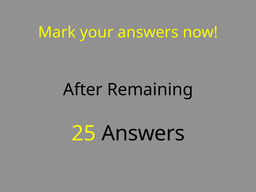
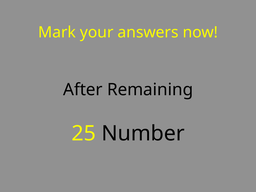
25 Answers: Answers -> Number (143, 134)
